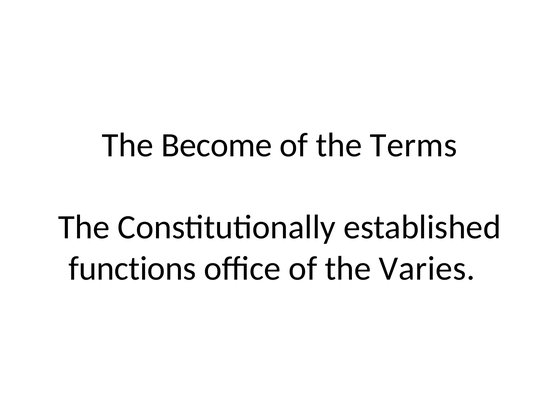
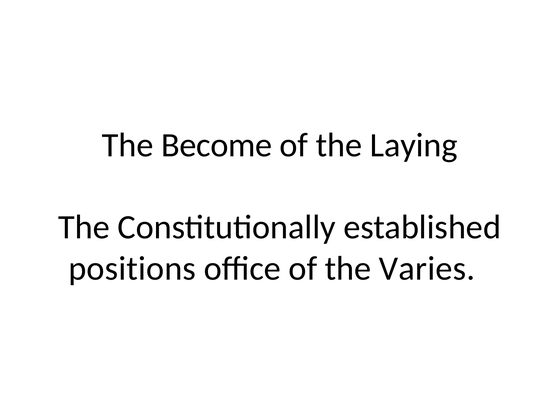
Terms: Terms -> Laying (414, 145)
functions: functions -> positions (132, 268)
